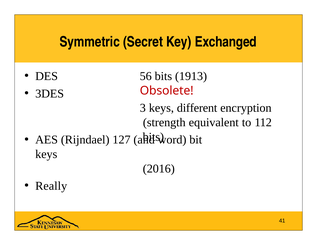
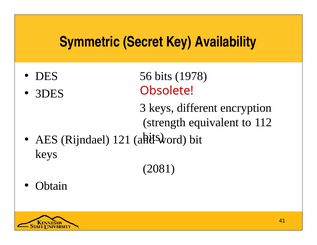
Exchanged: Exchanged -> Availability (226, 42)
1913: 1913 -> 1978 (191, 76)
127: 127 -> 121 (122, 140)
2016: 2016 -> 2081 (159, 169)
Really: Really -> Obtain (51, 186)
